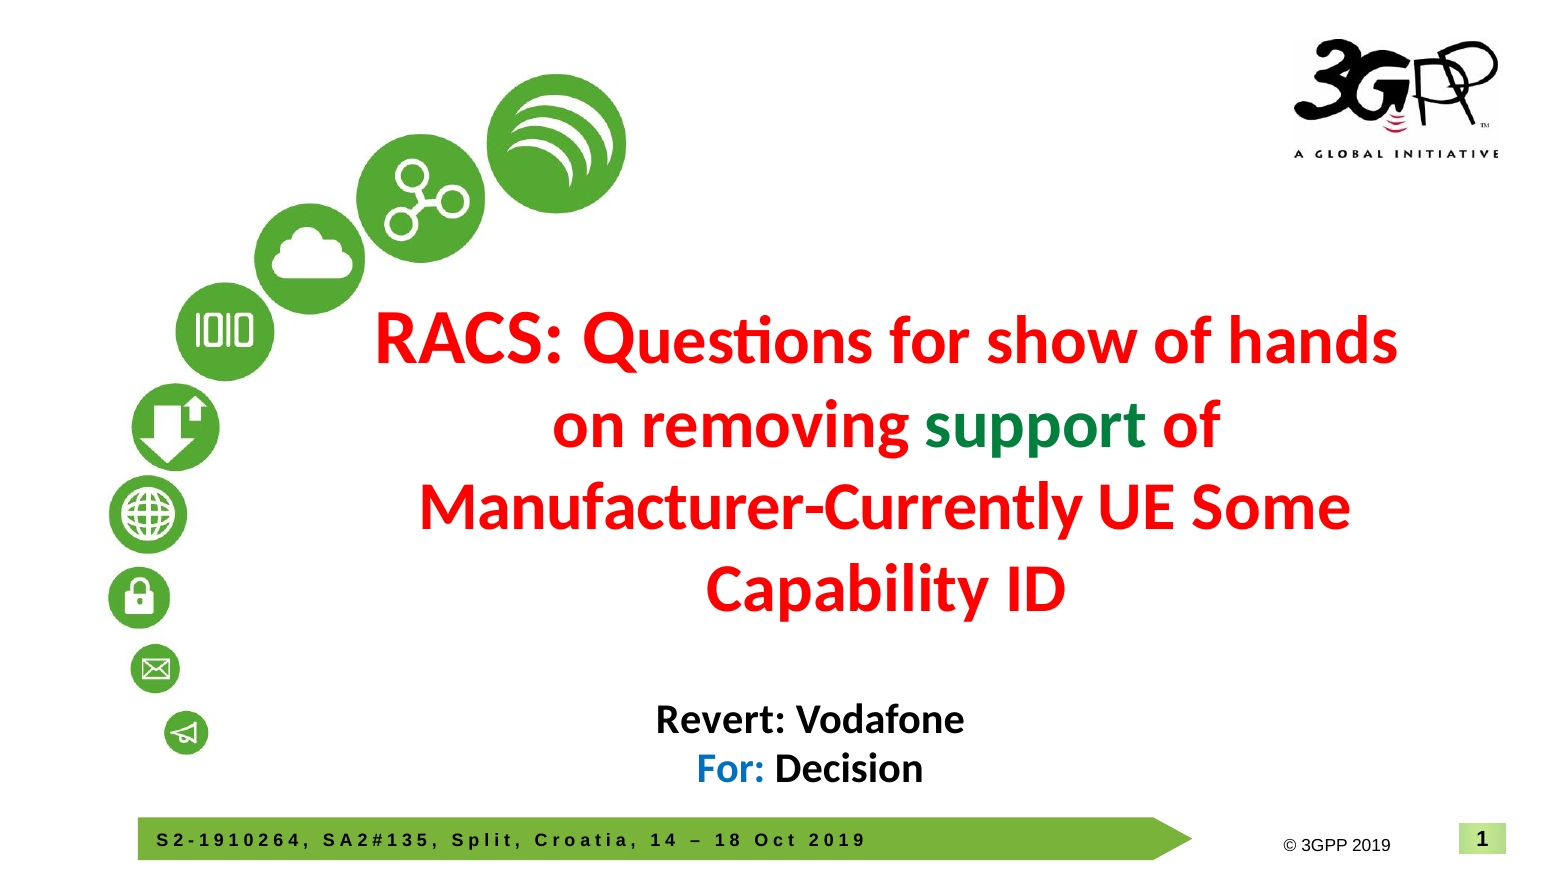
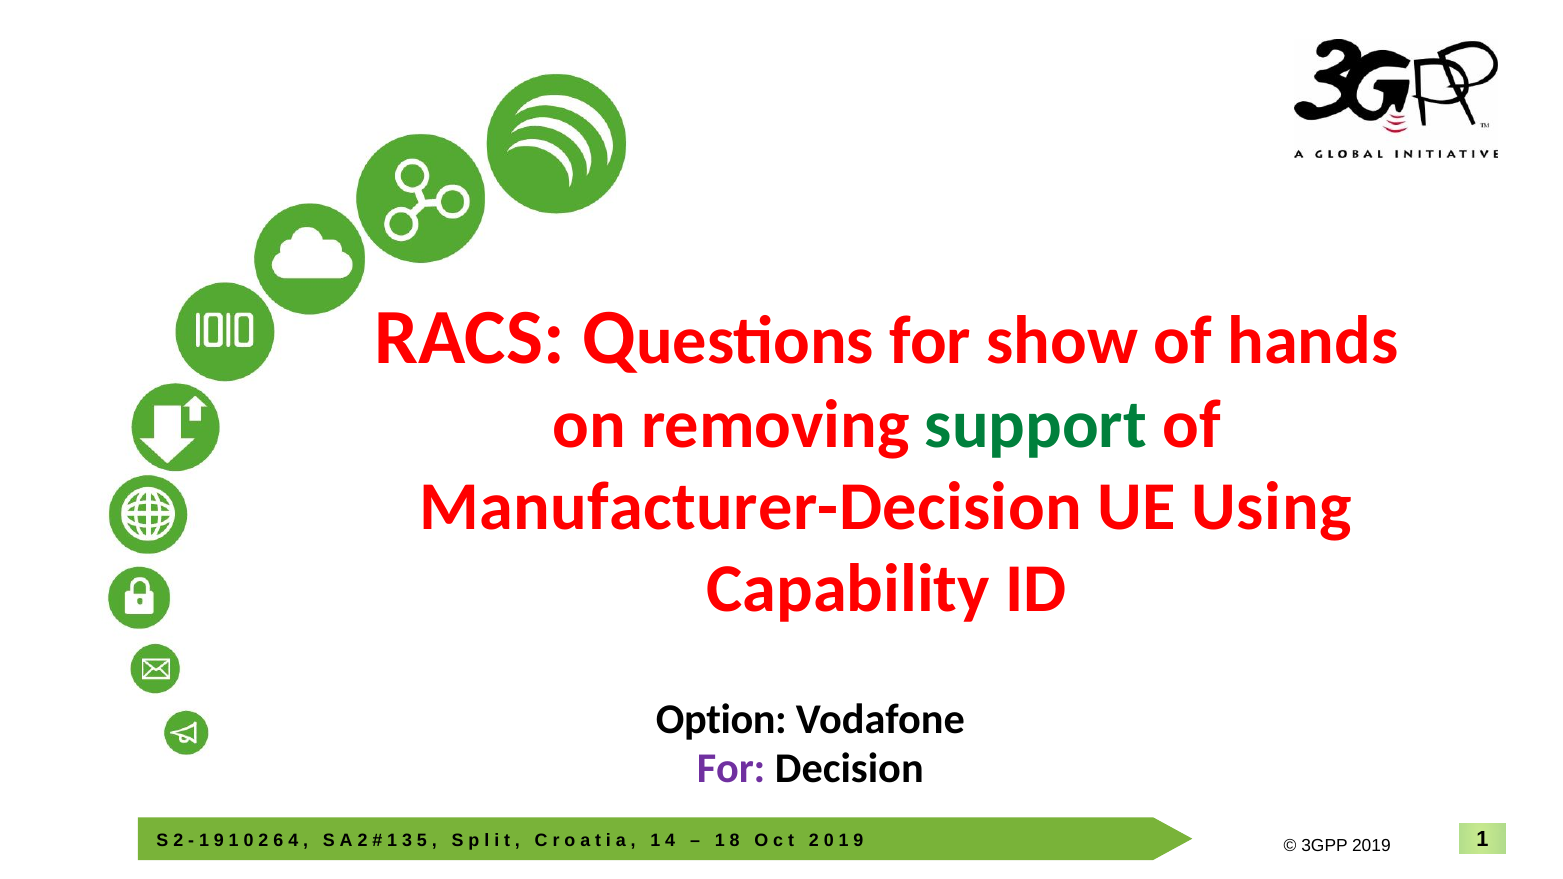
Manufacturer-Currently: Manufacturer-Currently -> Manufacturer-Decision (751, 507)
Some: Some -> Using (1272, 507)
Revert: Revert -> Option (721, 720)
For colour: blue -> purple (731, 769)
